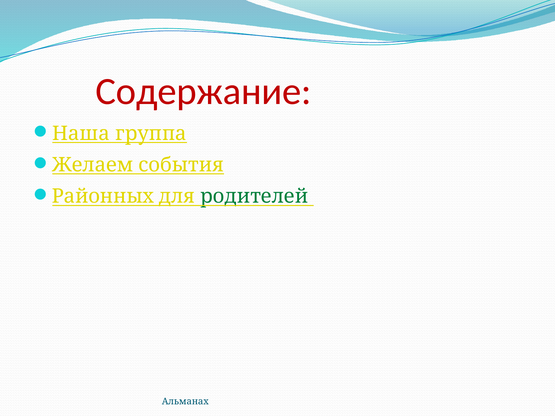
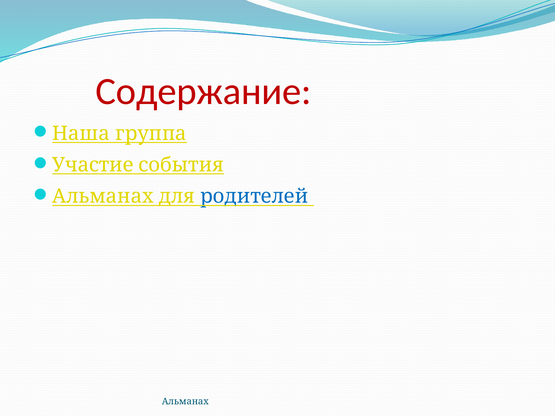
Желаем: Желаем -> Участие (93, 165)
Районных: Районных -> Альманах (103, 196)
родителей colour: green -> blue (254, 196)
